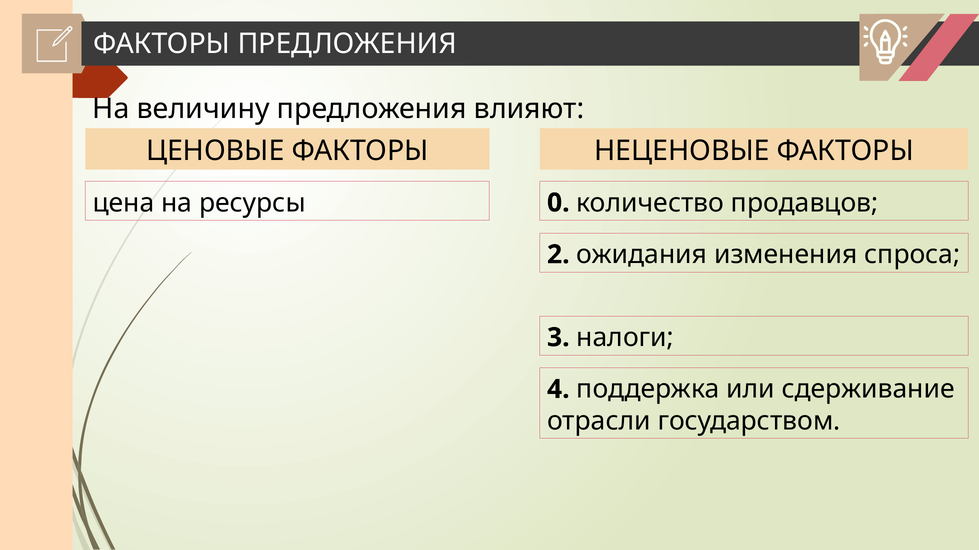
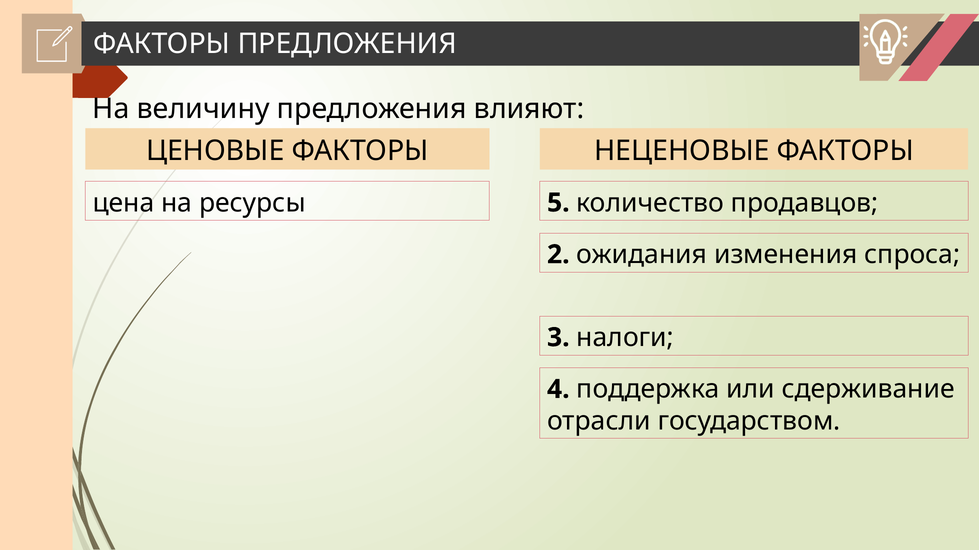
0: 0 -> 5 (558, 203)
